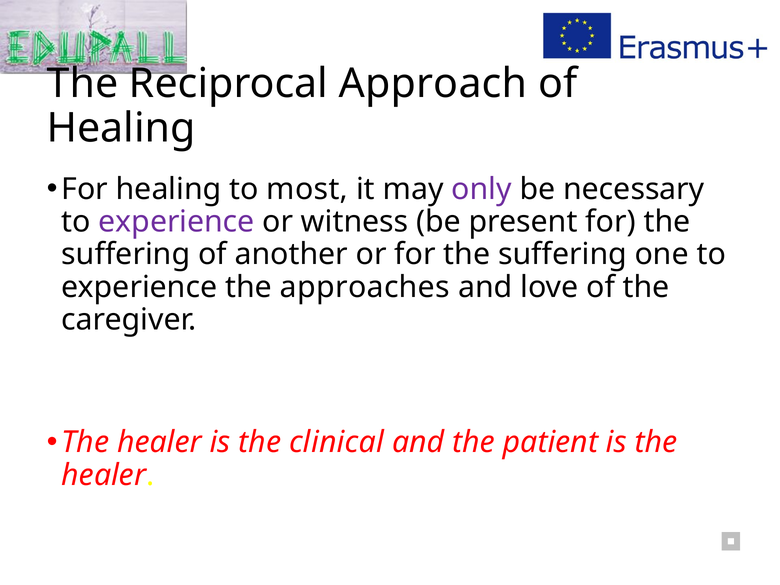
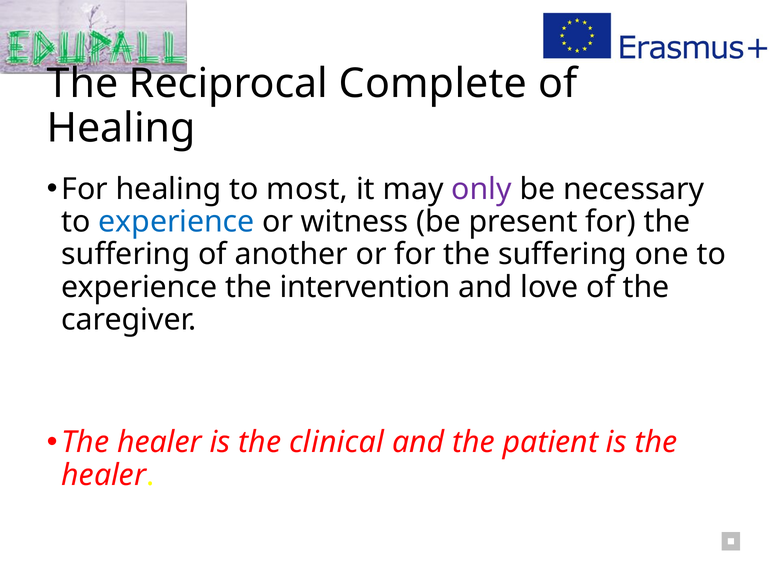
Approach: Approach -> Complete (433, 84)
experience colour: purple -> blue (176, 222)
approaches: approaches -> intervention (365, 287)
